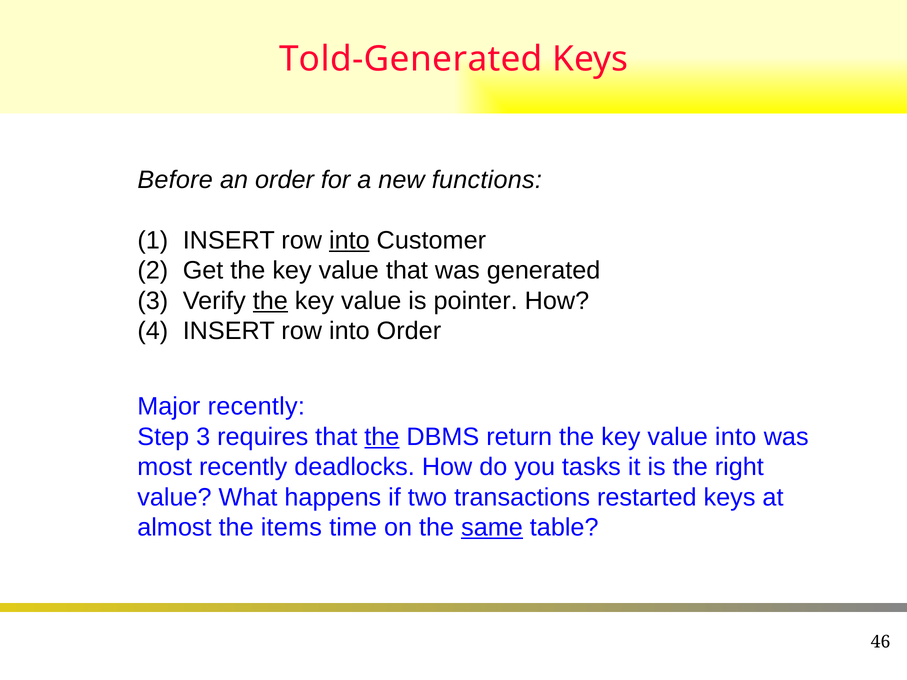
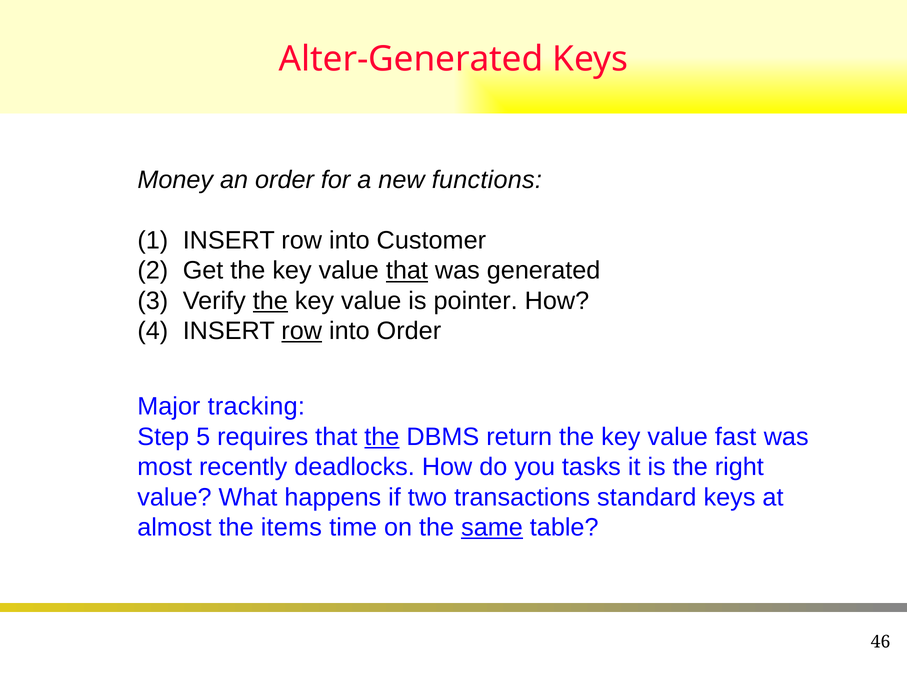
Told-Generated: Told-Generated -> Alter-Generated (411, 59)
Before: Before -> Money (175, 180)
into underline: present -> none (349, 241)
that underline: none -> present (407, 271)
row underline: none -> present (302, 331)
Major recently: recently -> tracking (256, 407)
Step 3: 3 -> 5 (203, 437)
value into: into -> fast (736, 437)
restarted: restarted -> standard (647, 498)
